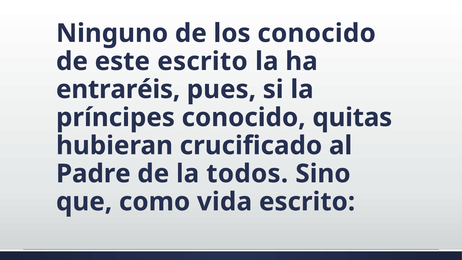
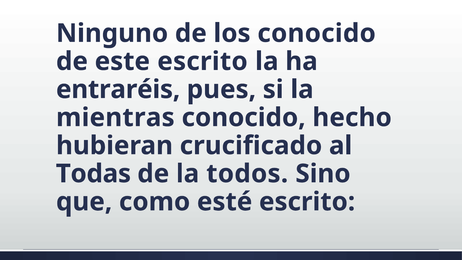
príncipes: príncipes -> mientras (115, 117)
quitas: quitas -> hecho (352, 117)
Padre: Padre -> Todas (93, 174)
vida: vida -> esté (225, 202)
